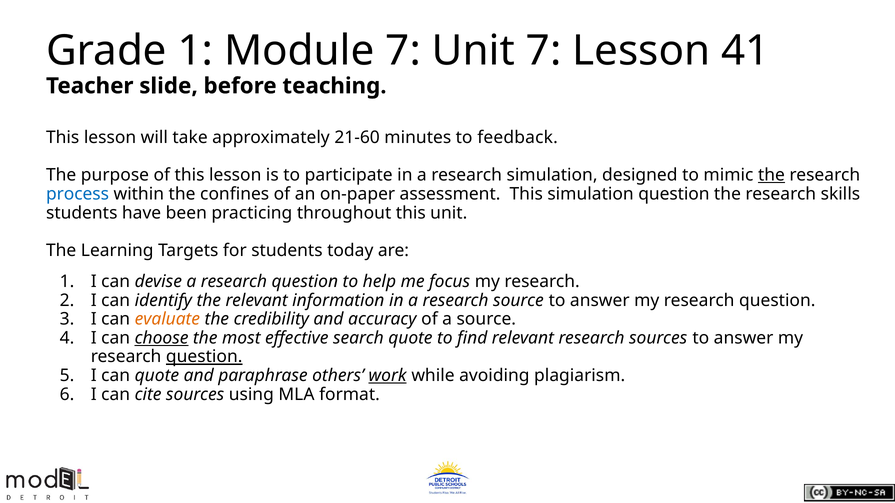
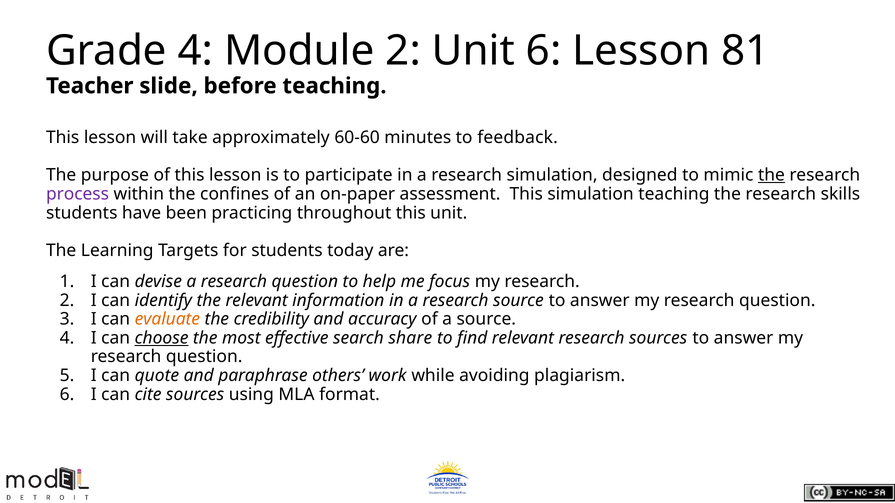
Grade 1: 1 -> 4 (195, 51)
Module 7: 7 -> 2 (403, 51)
Unit 7: 7 -> 6 (544, 51)
41: 41 -> 81 (745, 51)
21-60: 21-60 -> 60-60 (357, 138)
process colour: blue -> purple (78, 194)
simulation question: question -> teaching (674, 194)
search quote: quote -> share (410, 338)
question underline: present -> none (204, 357)
work underline: present -> none (388, 376)
